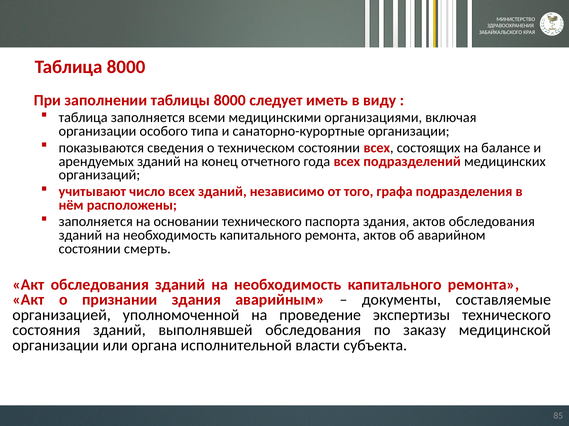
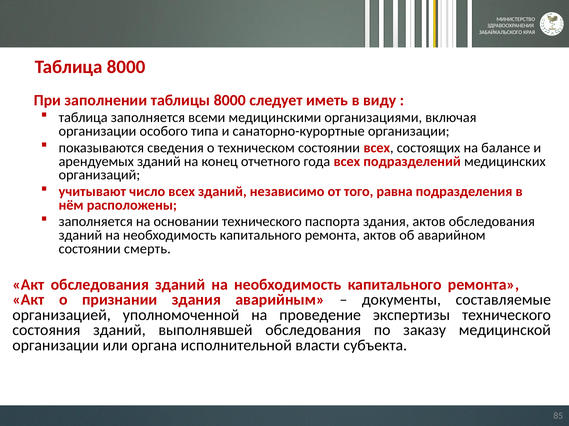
графа: графа -> равна (395, 192)
